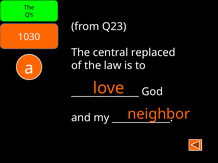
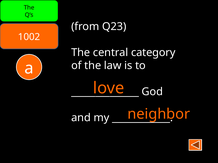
1030: 1030 -> 1002 (29, 37)
replaced: replaced -> category (153, 53)
